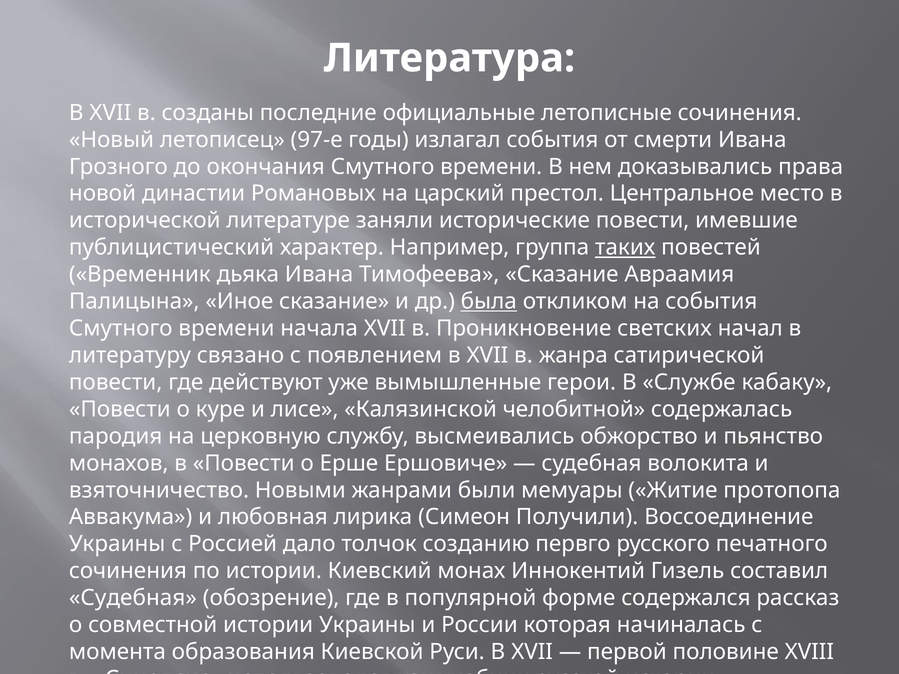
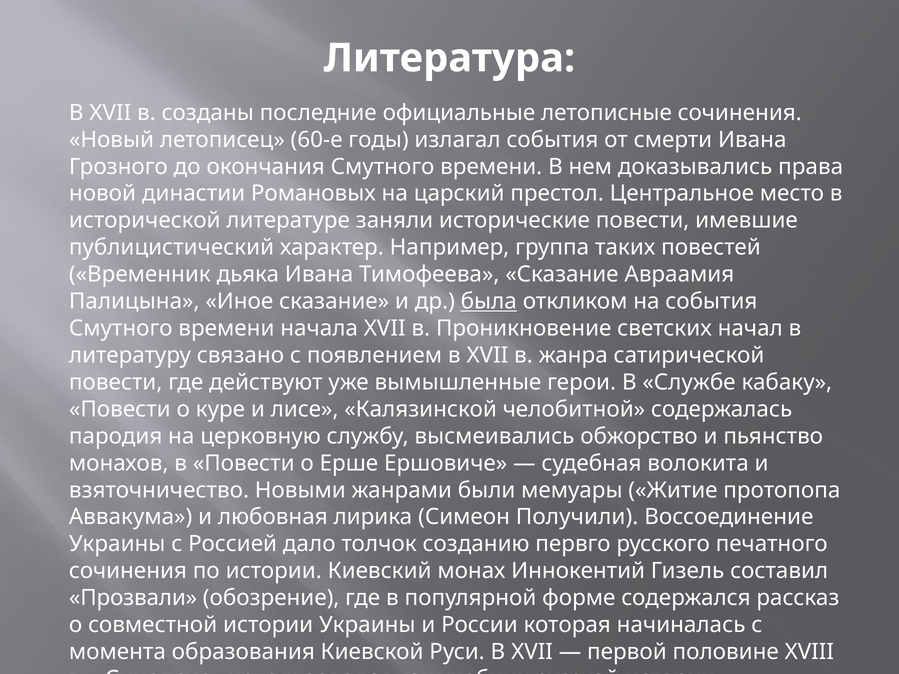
97-е: 97-е -> 60-е (317, 140)
таких underline: present -> none (625, 248)
Судебная: Судебная -> Прозвали (133, 598)
